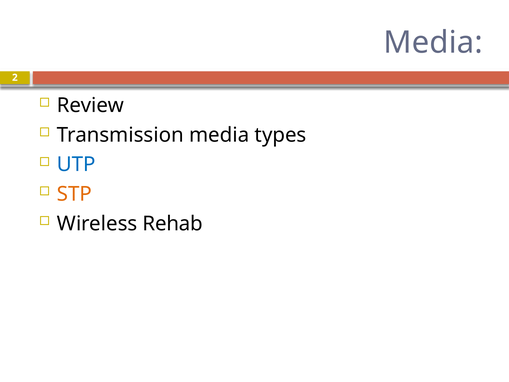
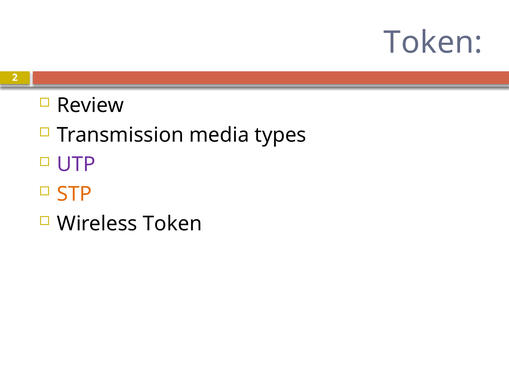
Media: Media -> Token (433, 42)
UTP colour: blue -> purple (76, 164)
Wireless Rehab: Rehab -> Token (172, 224)
